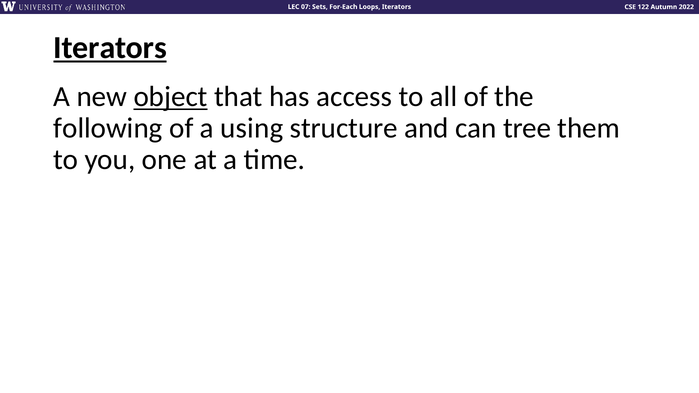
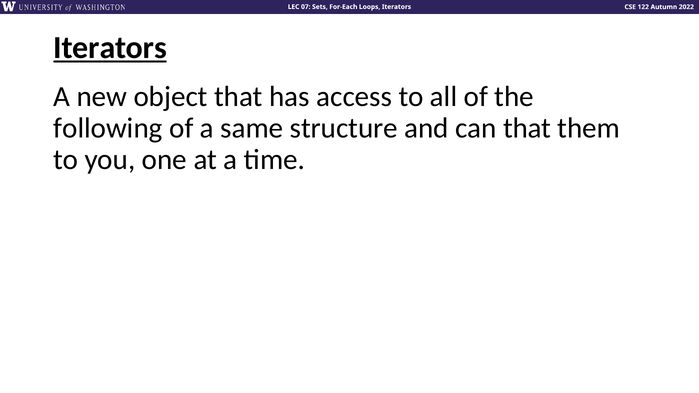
object underline: present -> none (171, 97)
using: using -> same (252, 128)
can tree: tree -> that (527, 128)
